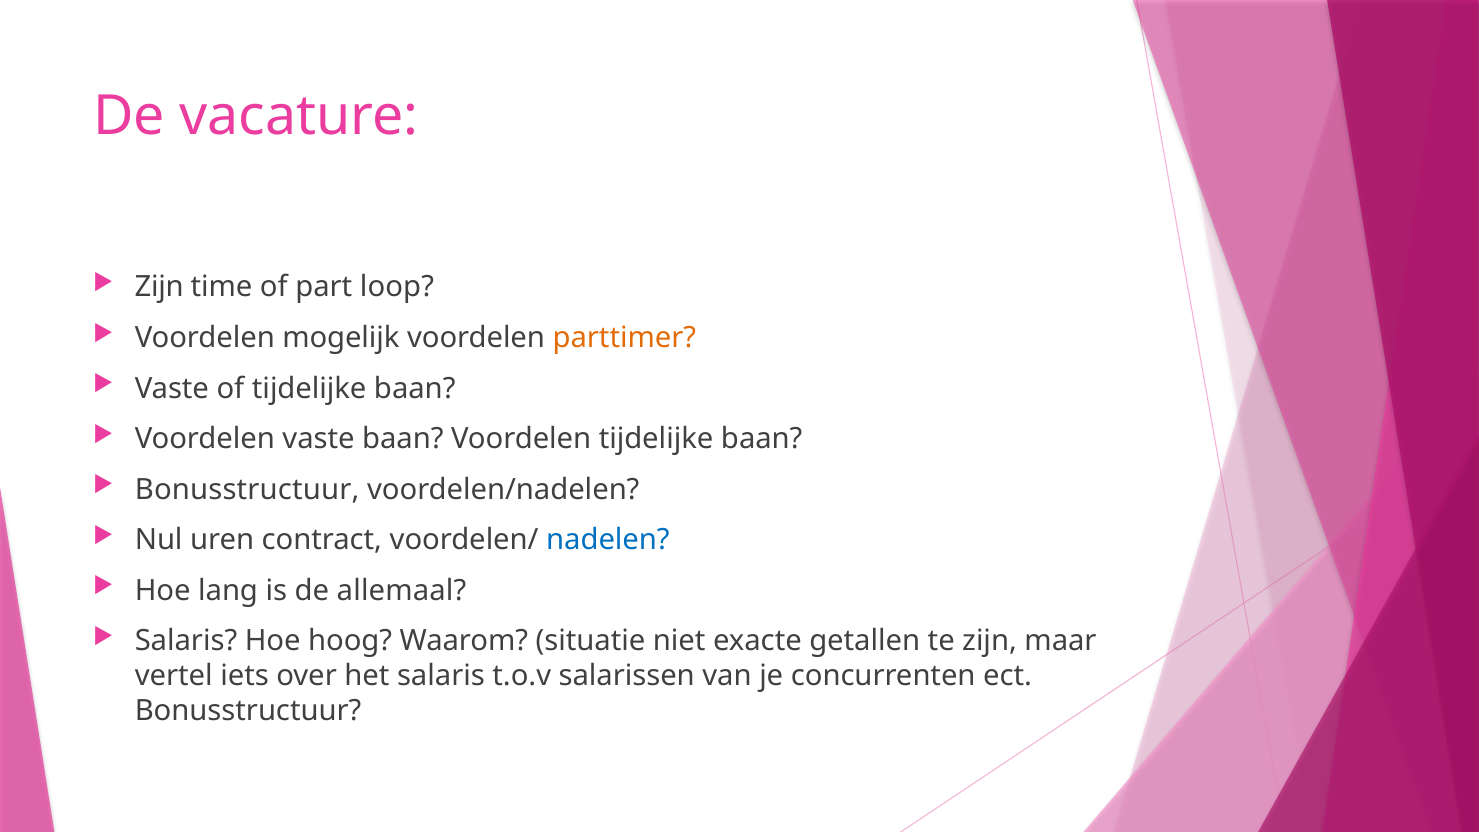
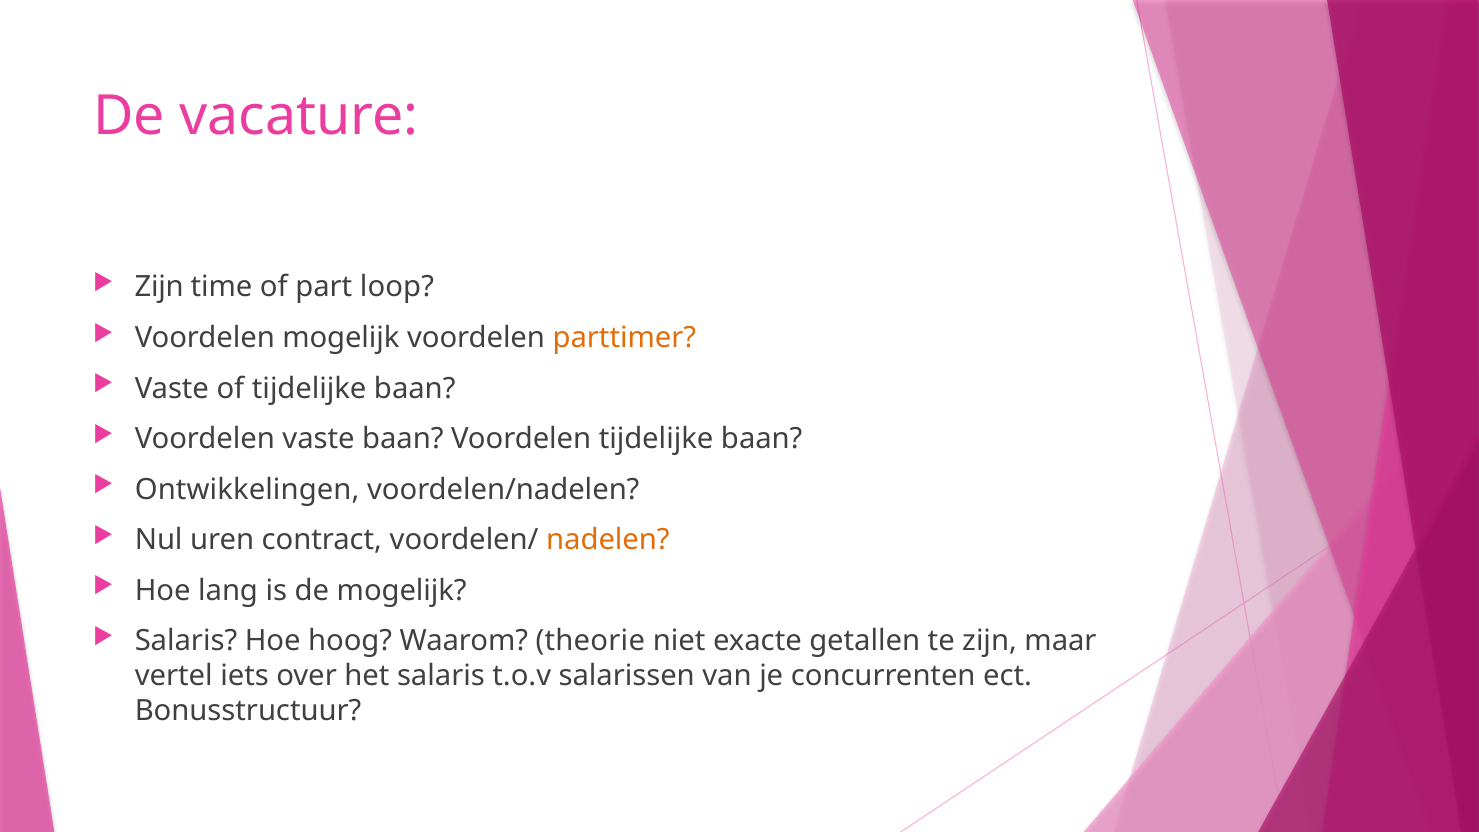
Bonusstructuur: Bonusstructuur -> Ontwikkelingen (247, 489)
nadelen colour: blue -> orange (608, 540)
de allemaal: allemaal -> mogelijk (402, 590)
situatie: situatie -> theorie (590, 641)
